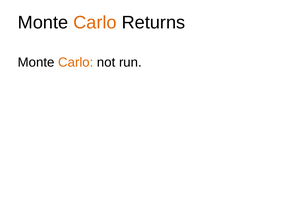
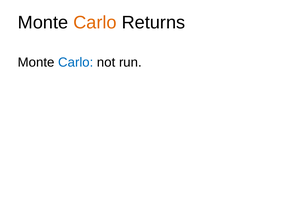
Carlo colour: orange -> blue (76, 62)
